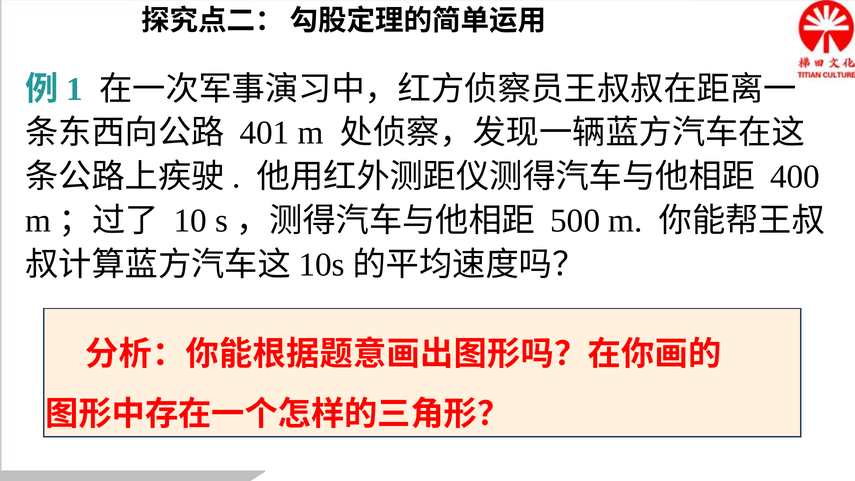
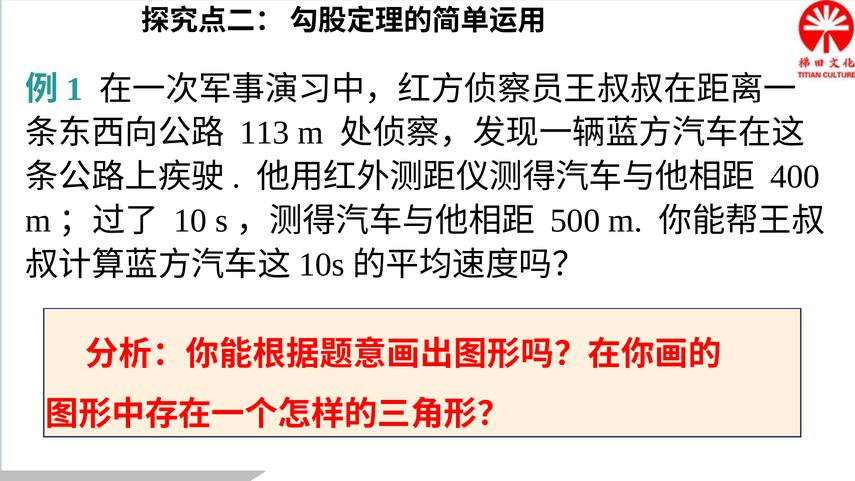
401: 401 -> 113 (265, 133)
